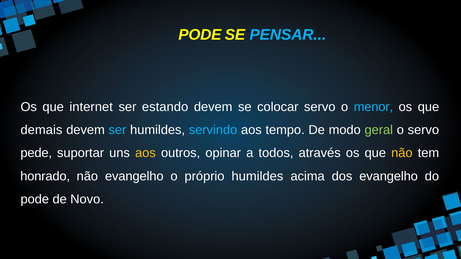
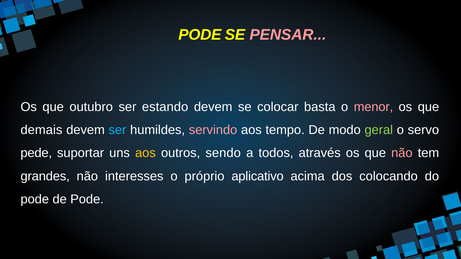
PENSAR colour: light blue -> pink (288, 35)
internet: internet -> outubro (91, 107)
colocar servo: servo -> basta (320, 107)
menor colour: light blue -> pink (373, 107)
servindo colour: light blue -> pink (213, 130)
opinar: opinar -> sendo (223, 153)
não colour: yellow -> pink (402, 153)
honrado: honrado -> grandes (45, 176)
não evangelho: evangelho -> interesses (134, 176)
próprio humildes: humildes -> aplicativo (258, 176)
dos evangelho: evangelho -> colocando (389, 176)
de Novo: Novo -> Pode (87, 199)
